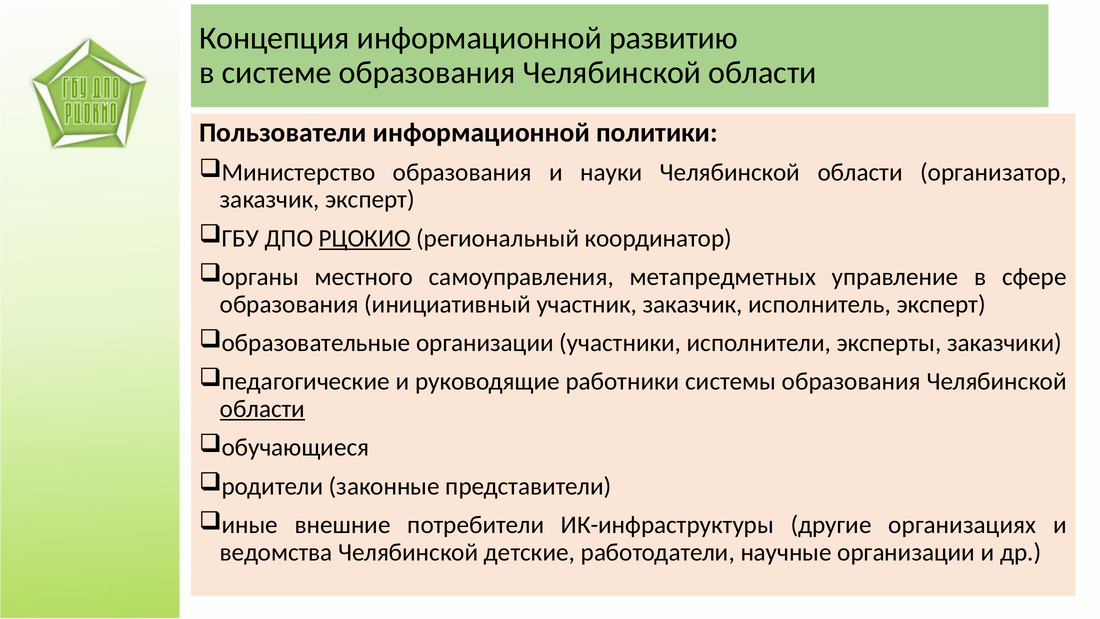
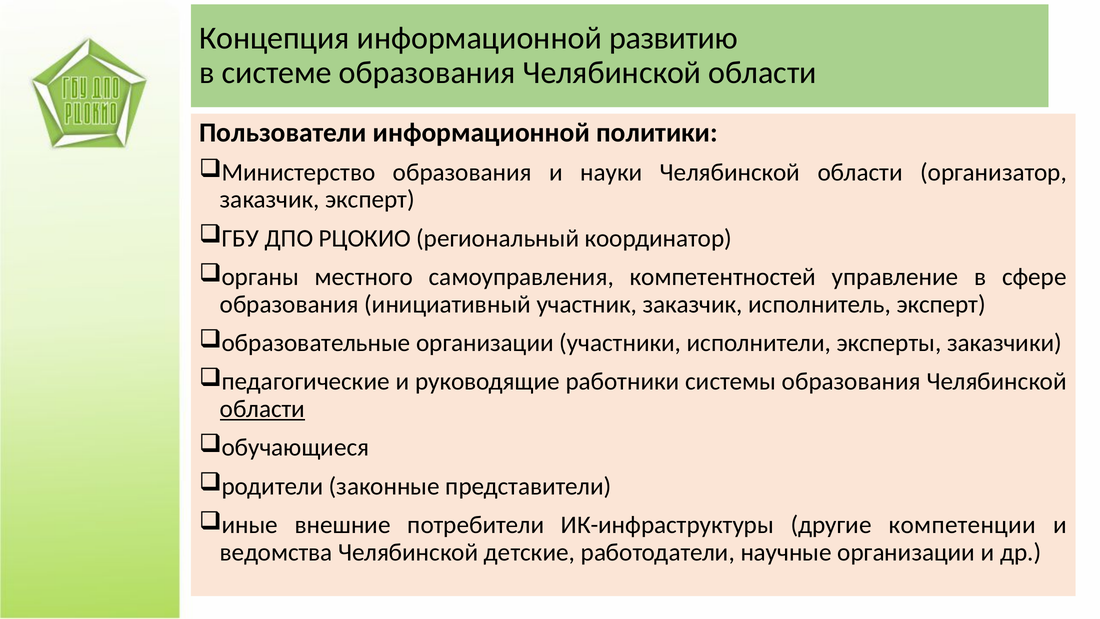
РЦОКИО underline: present -> none (365, 238)
метапредметных: метапредметных -> компетентностей (723, 277)
организациях: организациях -> компетенции (962, 525)
